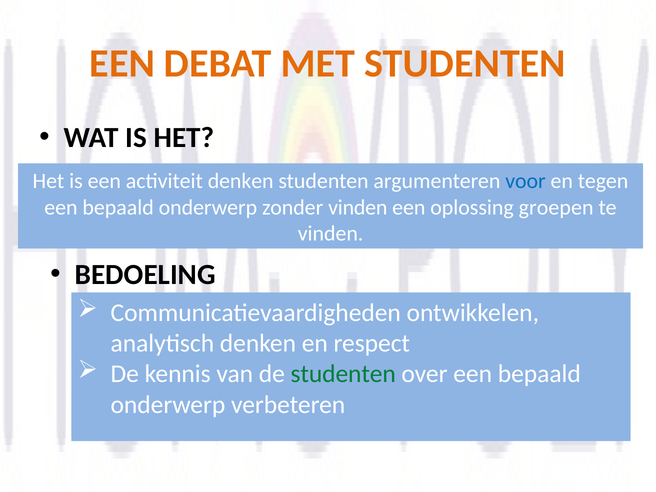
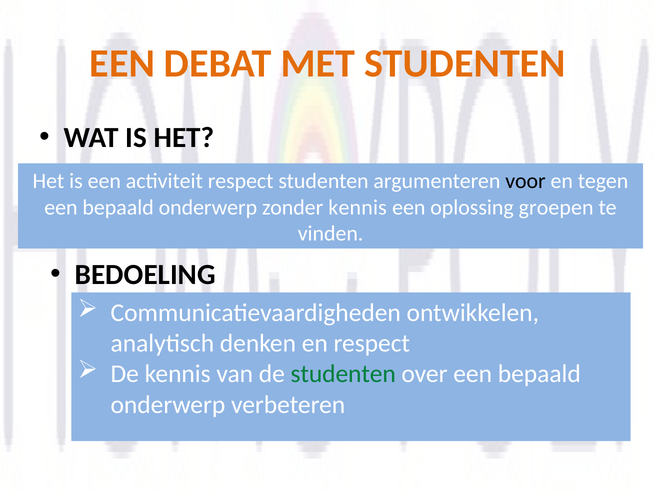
activiteit denken: denken -> respect (241, 181)
voor colour: blue -> black (525, 181)
zonder vinden: vinden -> kennis (358, 207)
